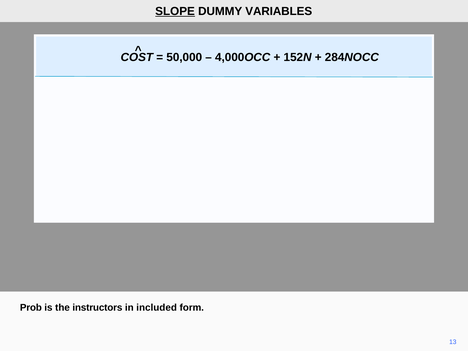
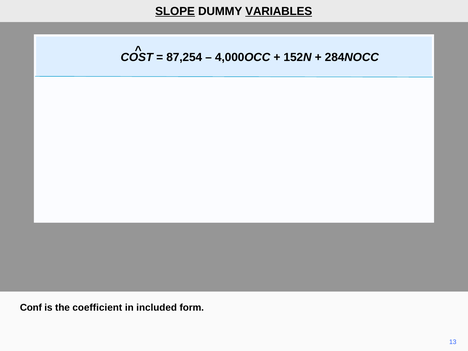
VARIABLES underline: none -> present (279, 11)
50,000: 50,000 -> 87,254 (184, 57)
Prob: Prob -> Conf (31, 308)
instructors: instructors -> coefficient (97, 308)
